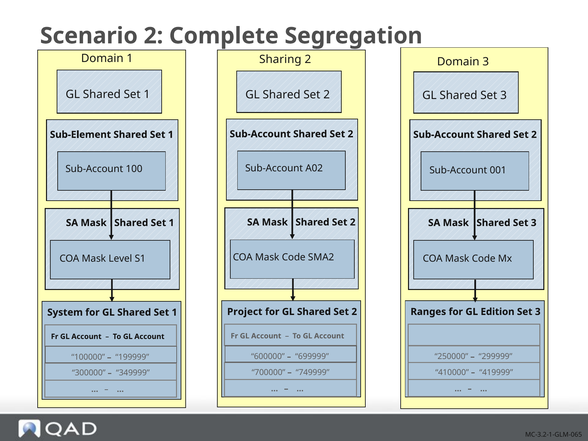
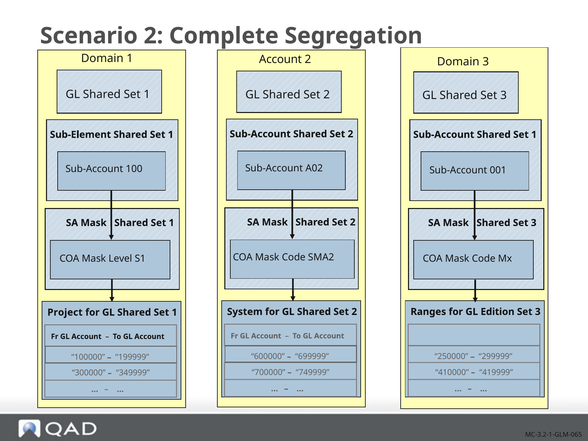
Sharing: Sharing -> Account (280, 59)
2: 2 -> 1 (534, 135)
Project: Project -> System (245, 312)
System: System -> Project (65, 312)
